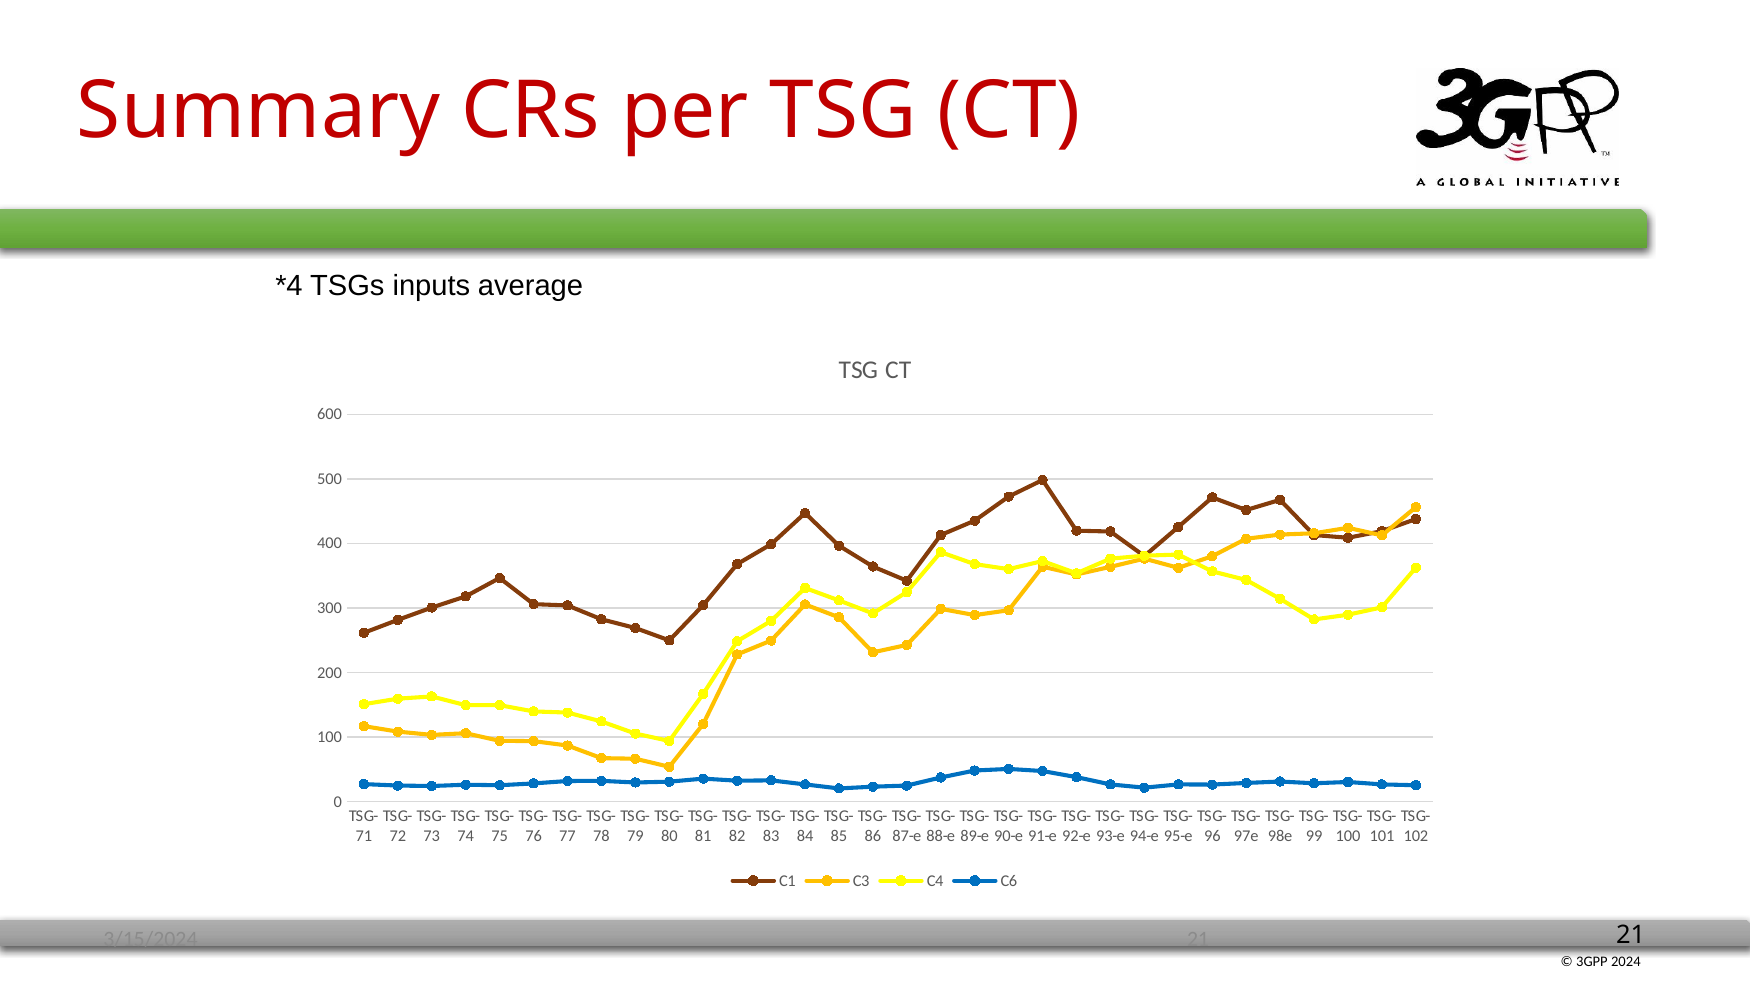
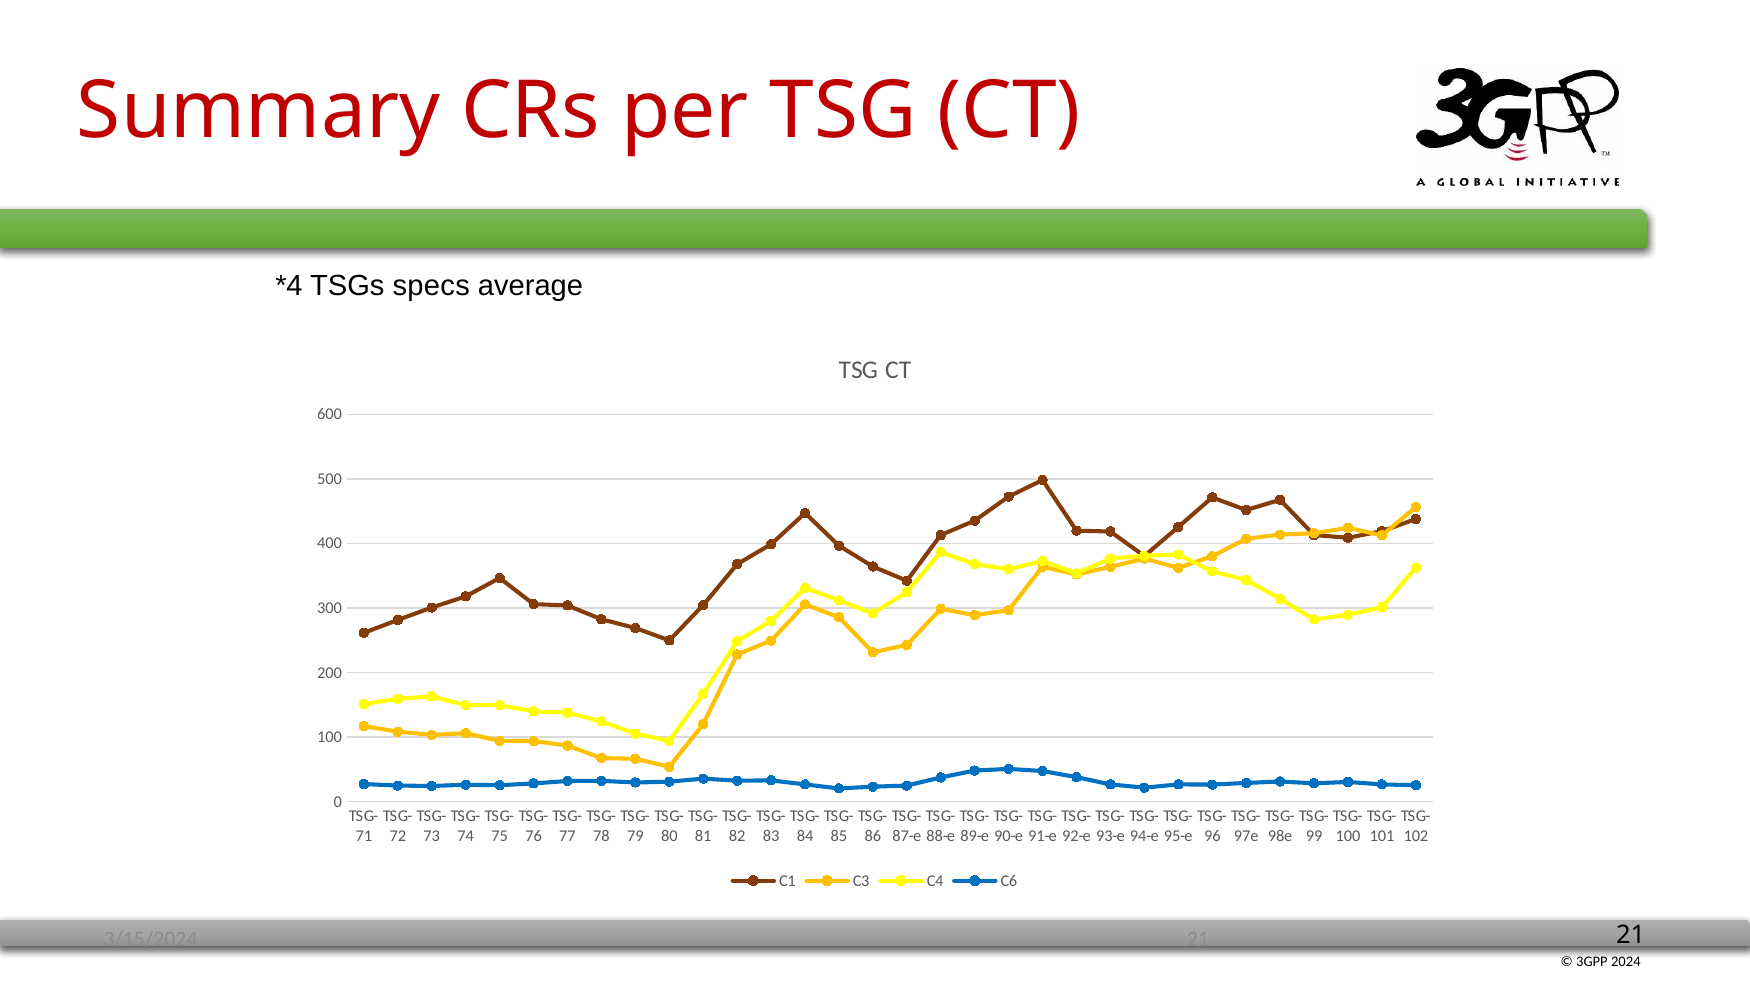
inputs: inputs -> specs (431, 286)
